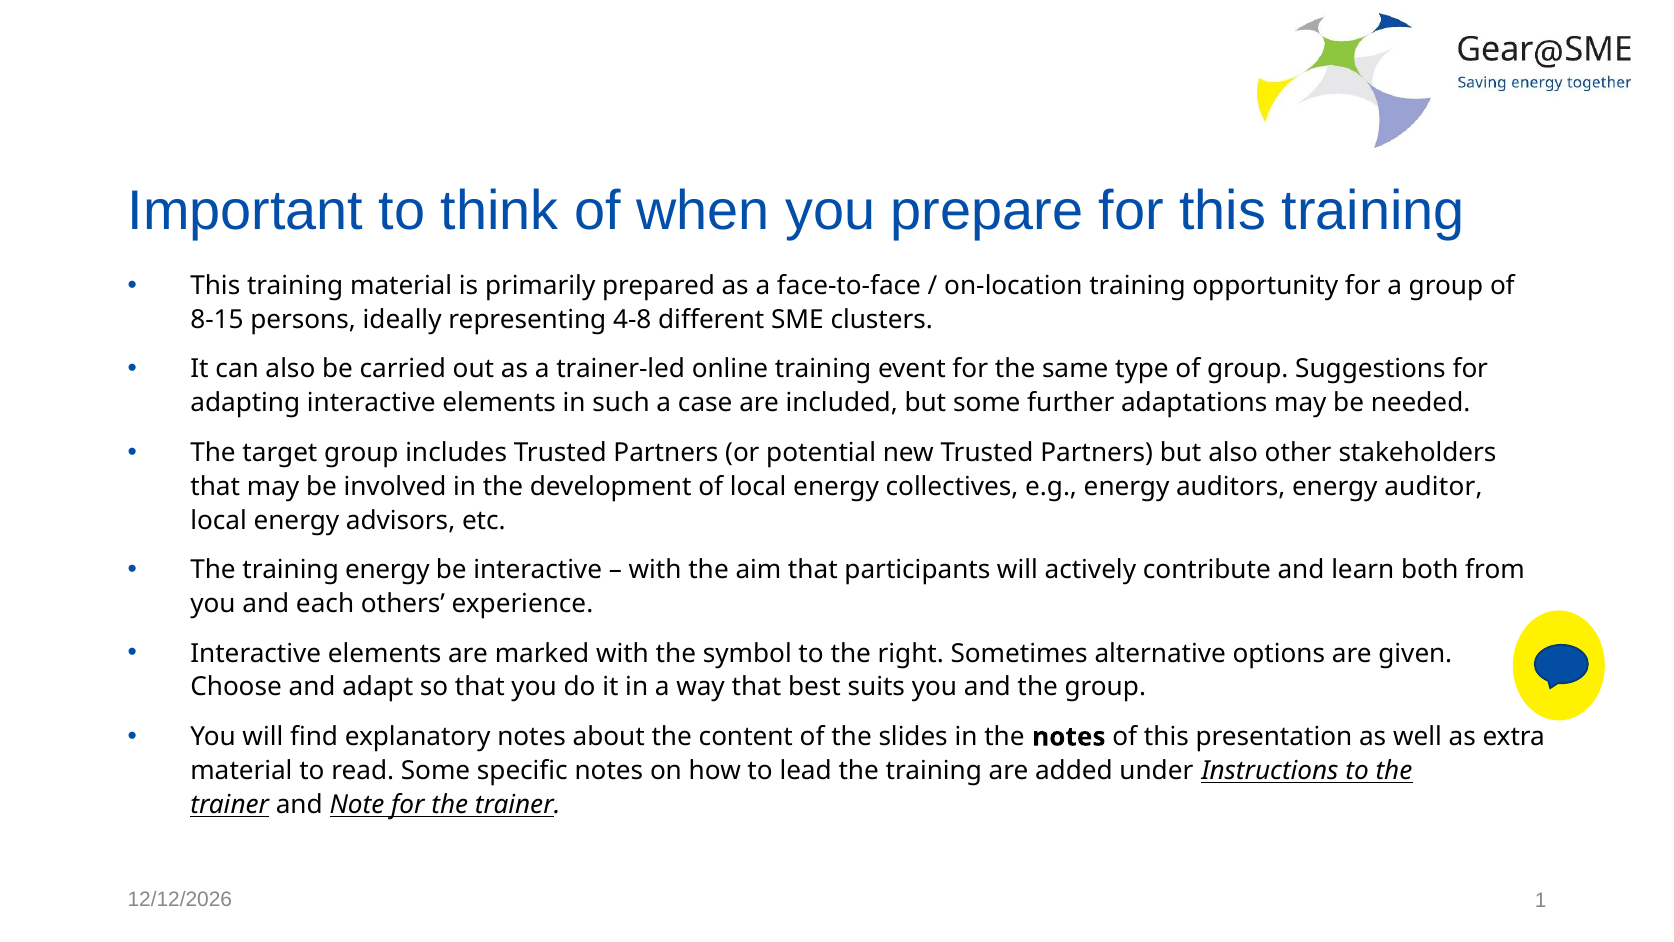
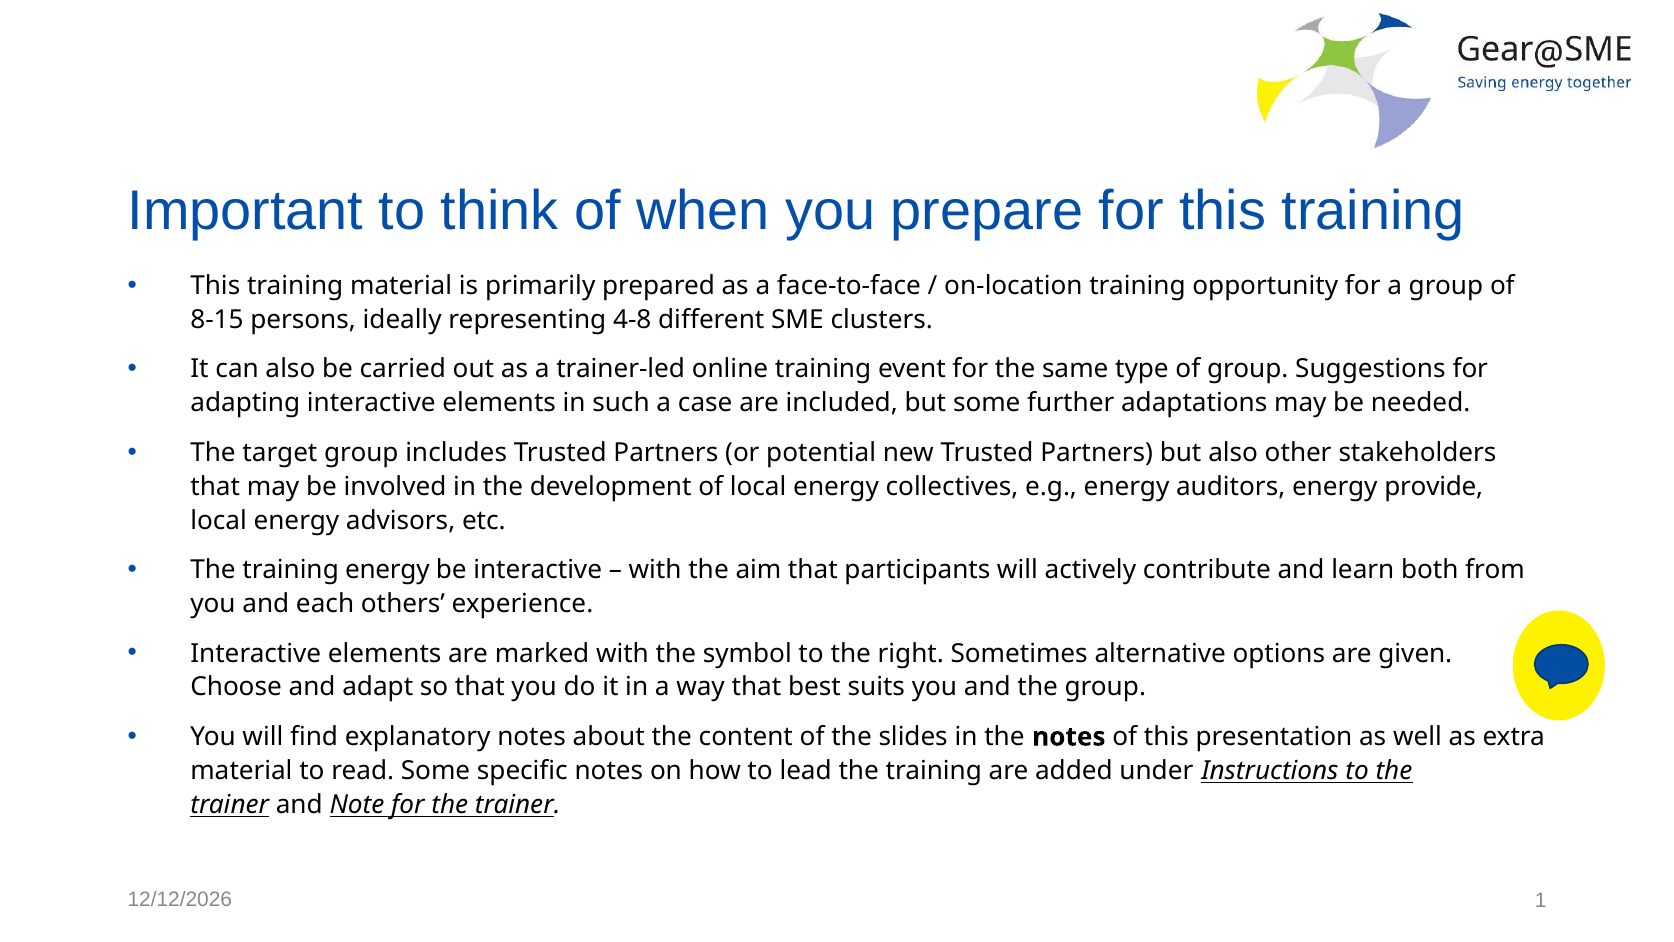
auditor: auditor -> provide (1434, 486)
